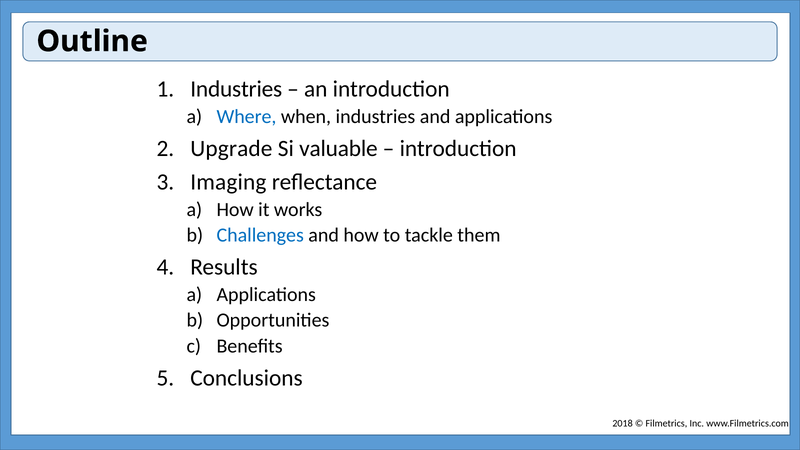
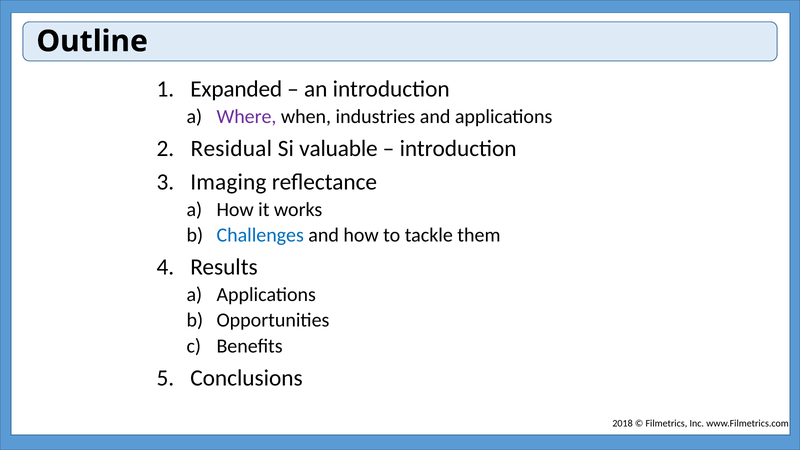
Industries: Industries -> Expanded (236, 89)
Where colour: blue -> purple (246, 117)
Upgrade: Upgrade -> Residual (231, 148)
